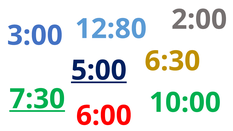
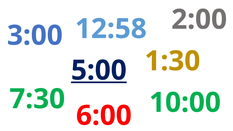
12:80: 12:80 -> 12:58 (111, 29)
6:30: 6:30 -> 1:30 (172, 61)
7:30 underline: present -> none (37, 99)
